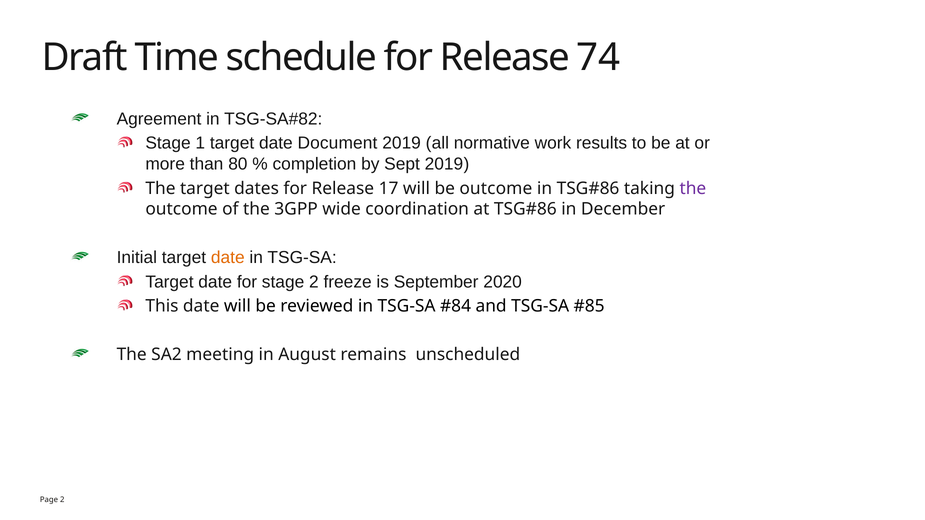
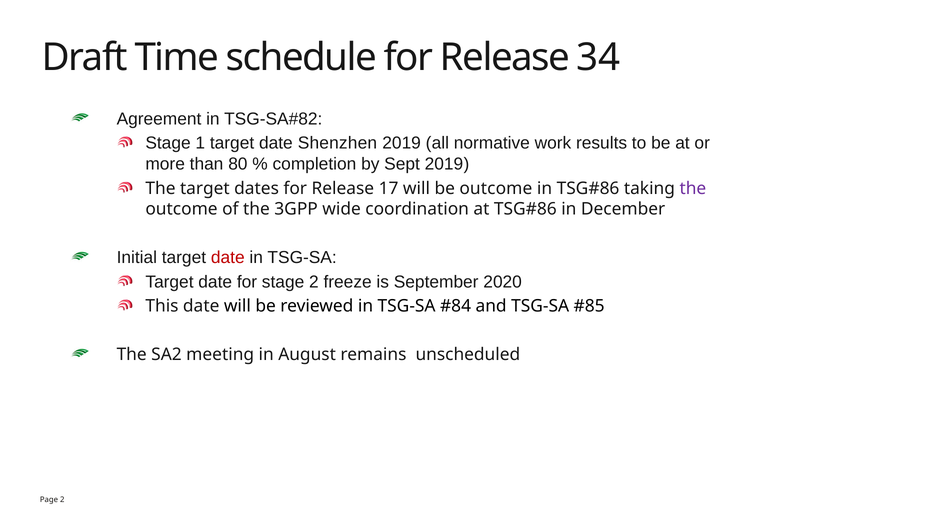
74: 74 -> 34 (598, 58)
Document: Document -> Shenzhen (337, 143)
date colour: orange -> red (228, 258)
